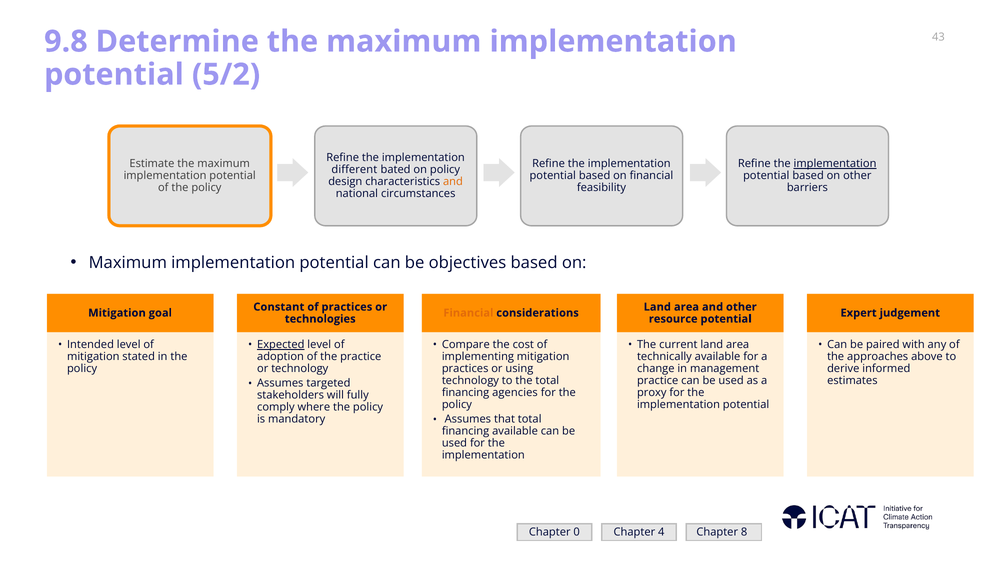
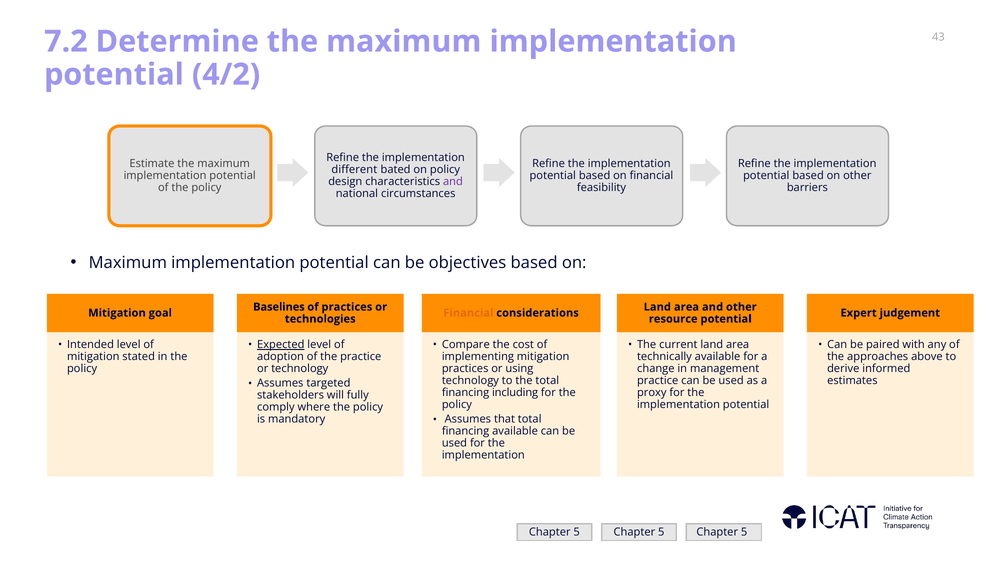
9.8: 9.8 -> 7.2 (66, 42)
5/2: 5/2 -> 4/2 (226, 75)
implementation underline: present -> none (835, 164)
and colour: orange -> purple (453, 182)
Constant: Constant -> Baselines (279, 307)
agencies: agencies -> including (515, 393)
0: 0 -> 5 (577, 532)
4: 4 -> 5 (661, 532)
8: 8 -> 5 (744, 532)
